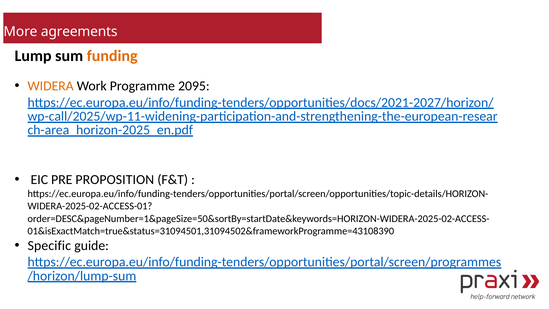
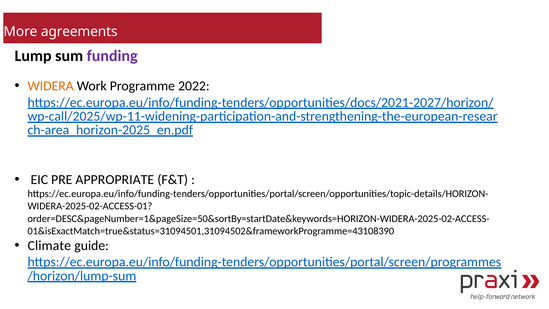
funding colour: orange -> purple (112, 56)
2095: 2095 -> 2022 (194, 86)
PROPOSITION: PROPOSITION -> APPROPRIATE (115, 180)
Specific: Specific -> Climate (49, 245)
